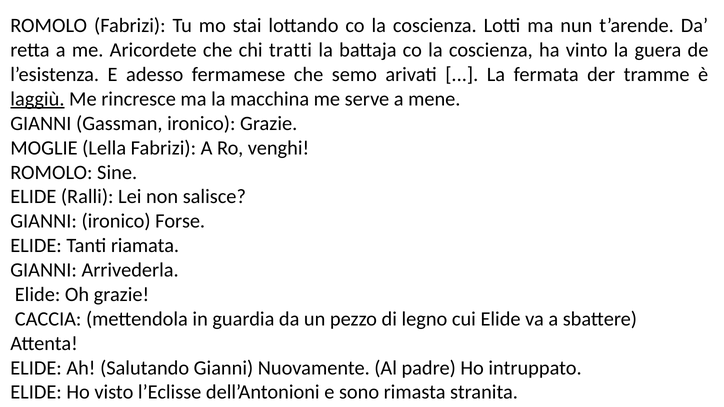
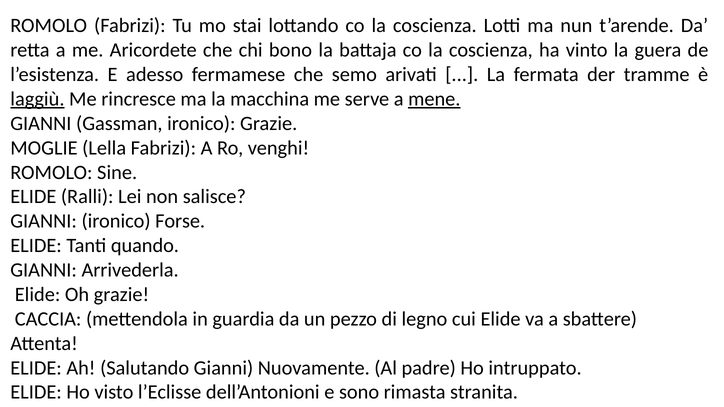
tratti: tratti -> bono (291, 50)
mene underline: none -> present (434, 99)
riamata: riamata -> quando (145, 246)
